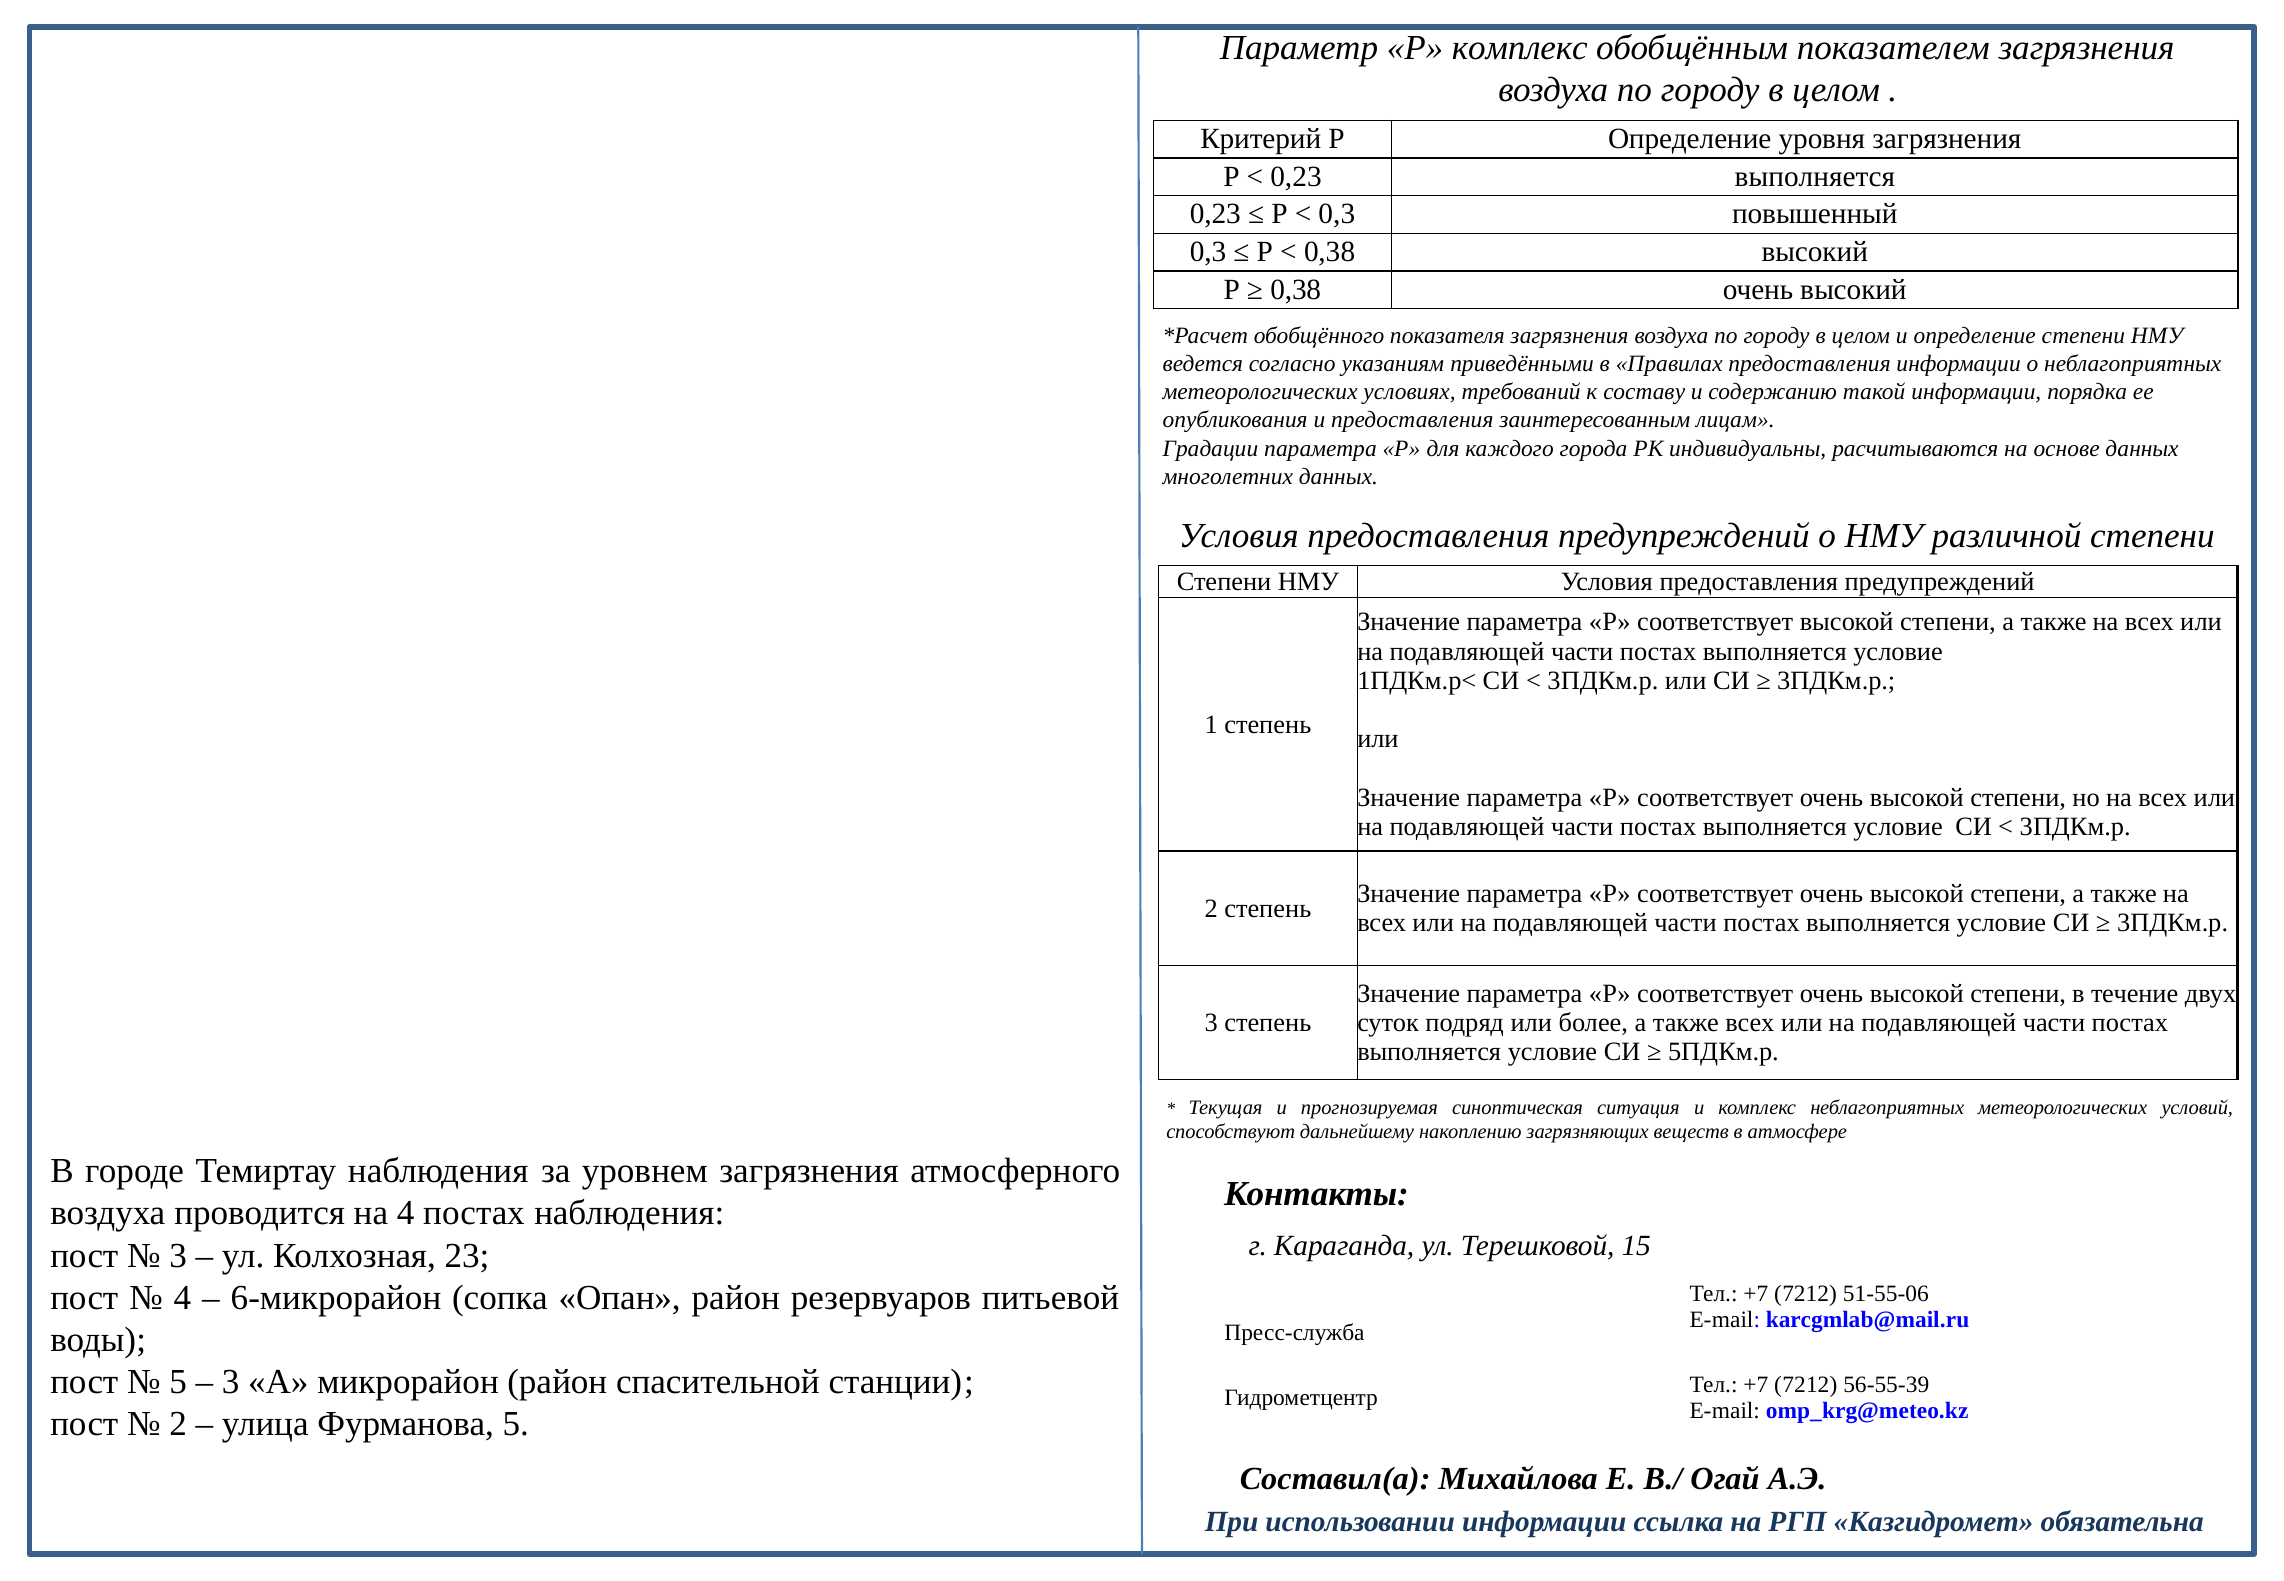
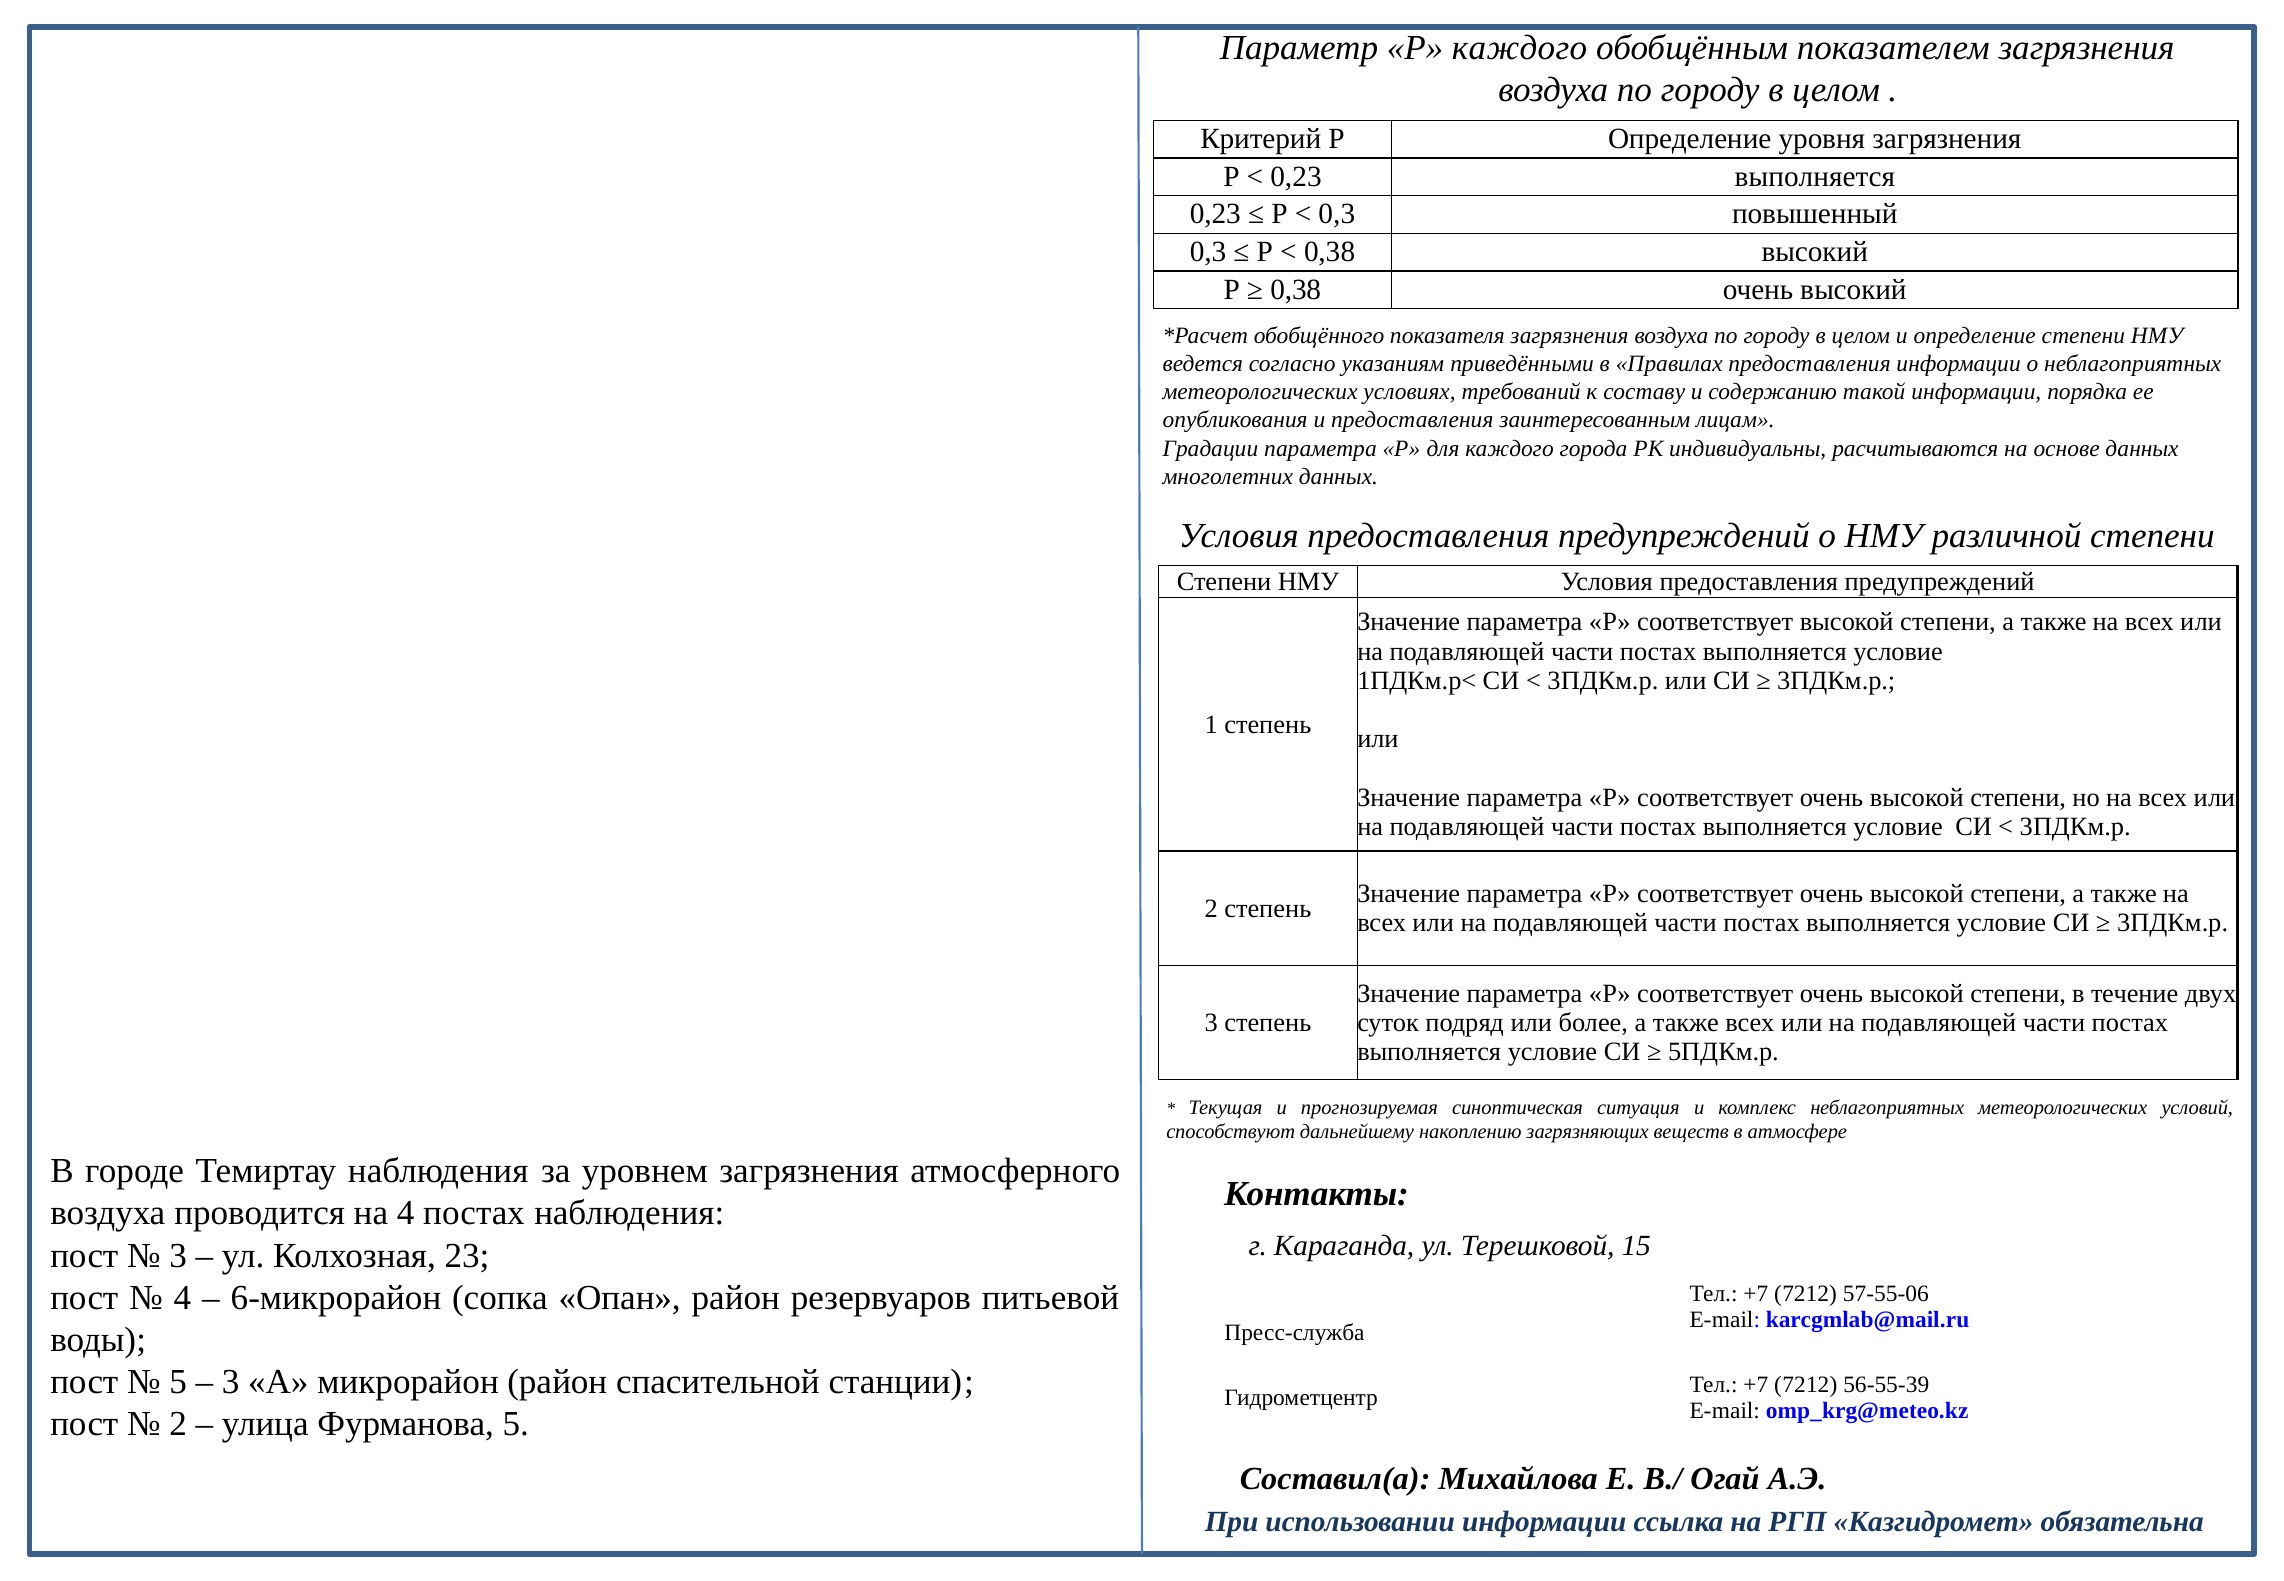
Р комплекс: комплекс -> каждого (1520, 48)
51-55-06: 51-55-06 -> 57-55-06 (1886, 1294)
